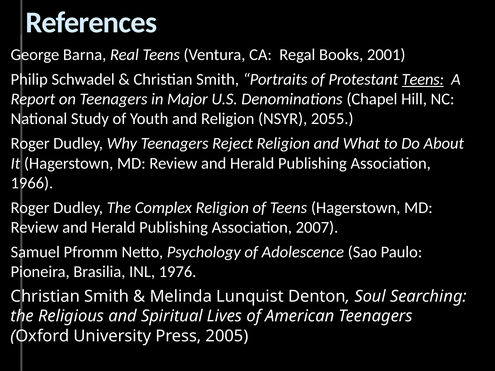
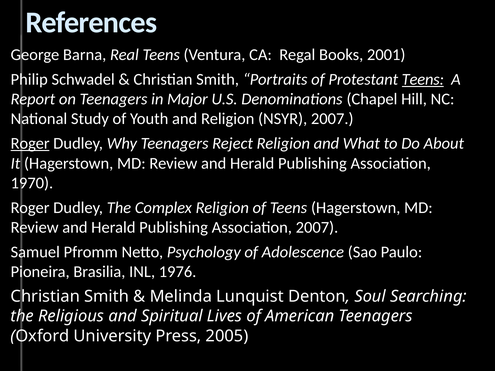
NSYR 2055: 2055 -> 2007 (332, 119)
Roger underline: none -> present (30, 144)
1966: 1966 -> 1970 (32, 183)
